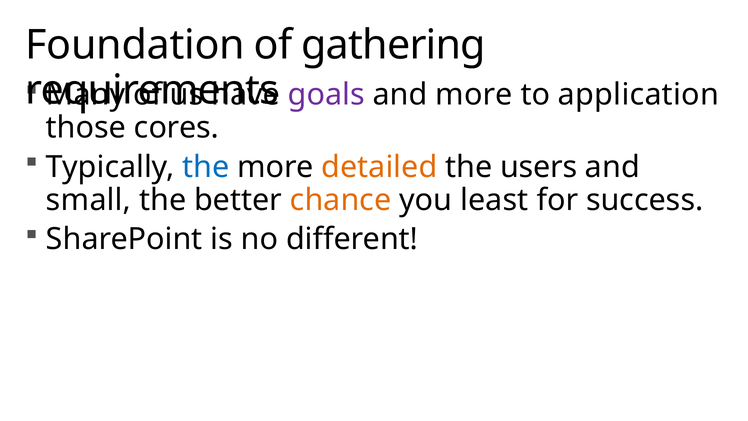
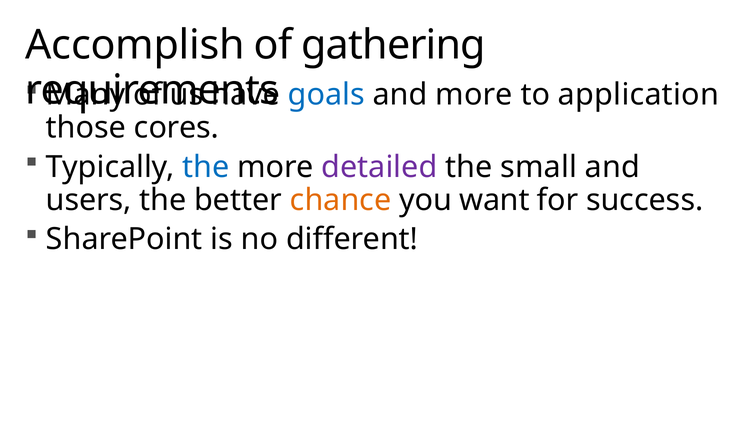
Foundation: Foundation -> Accomplish (135, 45)
goals colour: purple -> blue (326, 95)
detailed colour: orange -> purple (379, 167)
users: users -> small (539, 167)
small: small -> users (89, 200)
least: least -> want (494, 200)
